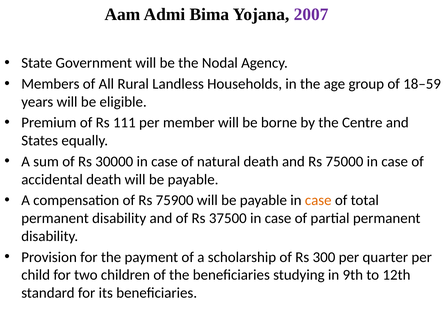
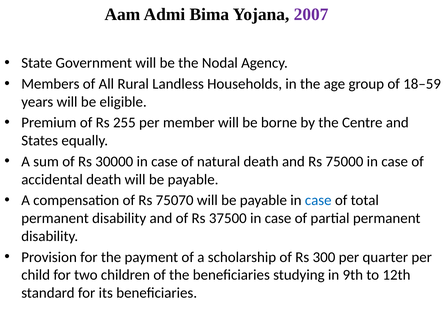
111: 111 -> 255 (124, 123)
75900: 75900 -> 75070 (175, 200)
case colour: orange -> blue (318, 200)
